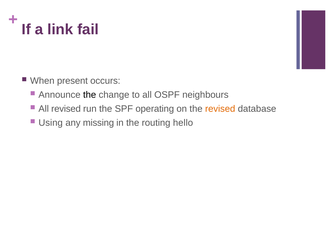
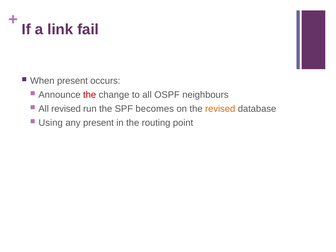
the colour: black -> red (90, 95)
operating: operating -> becomes (155, 109)
any missing: missing -> present (98, 123)
hello: hello -> point (183, 123)
